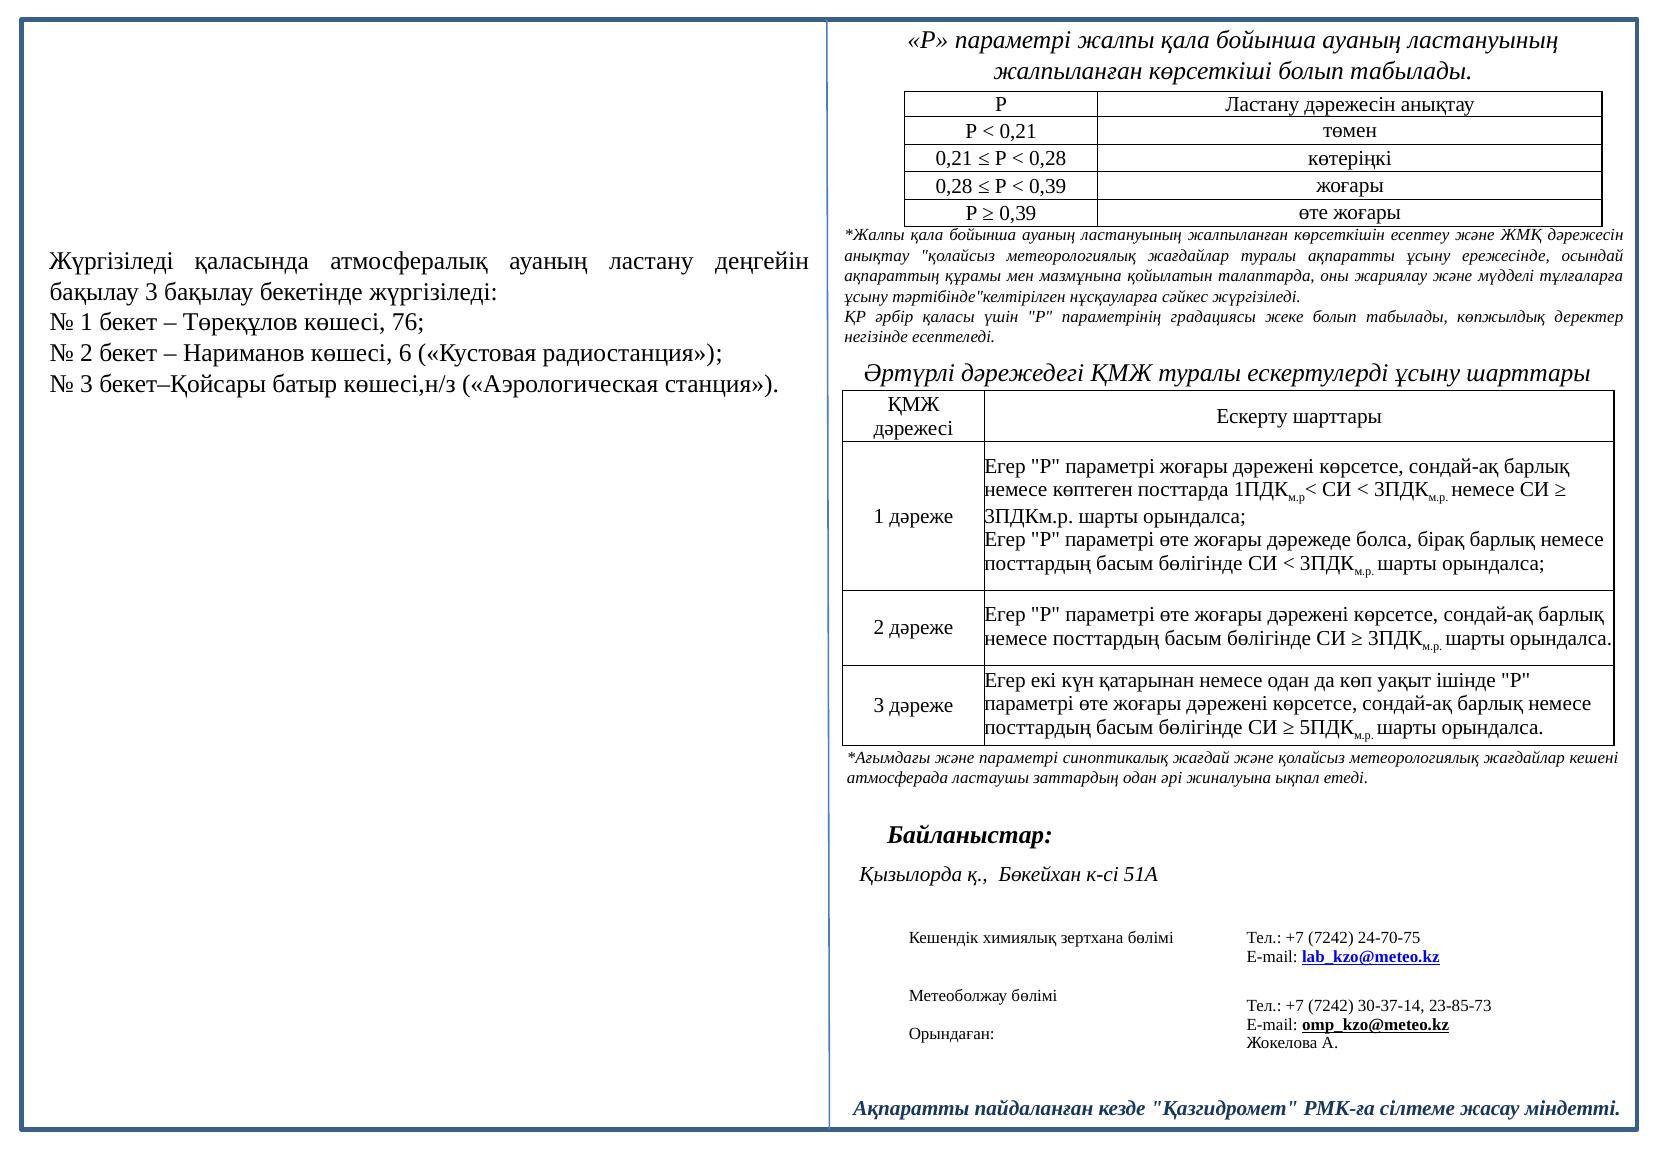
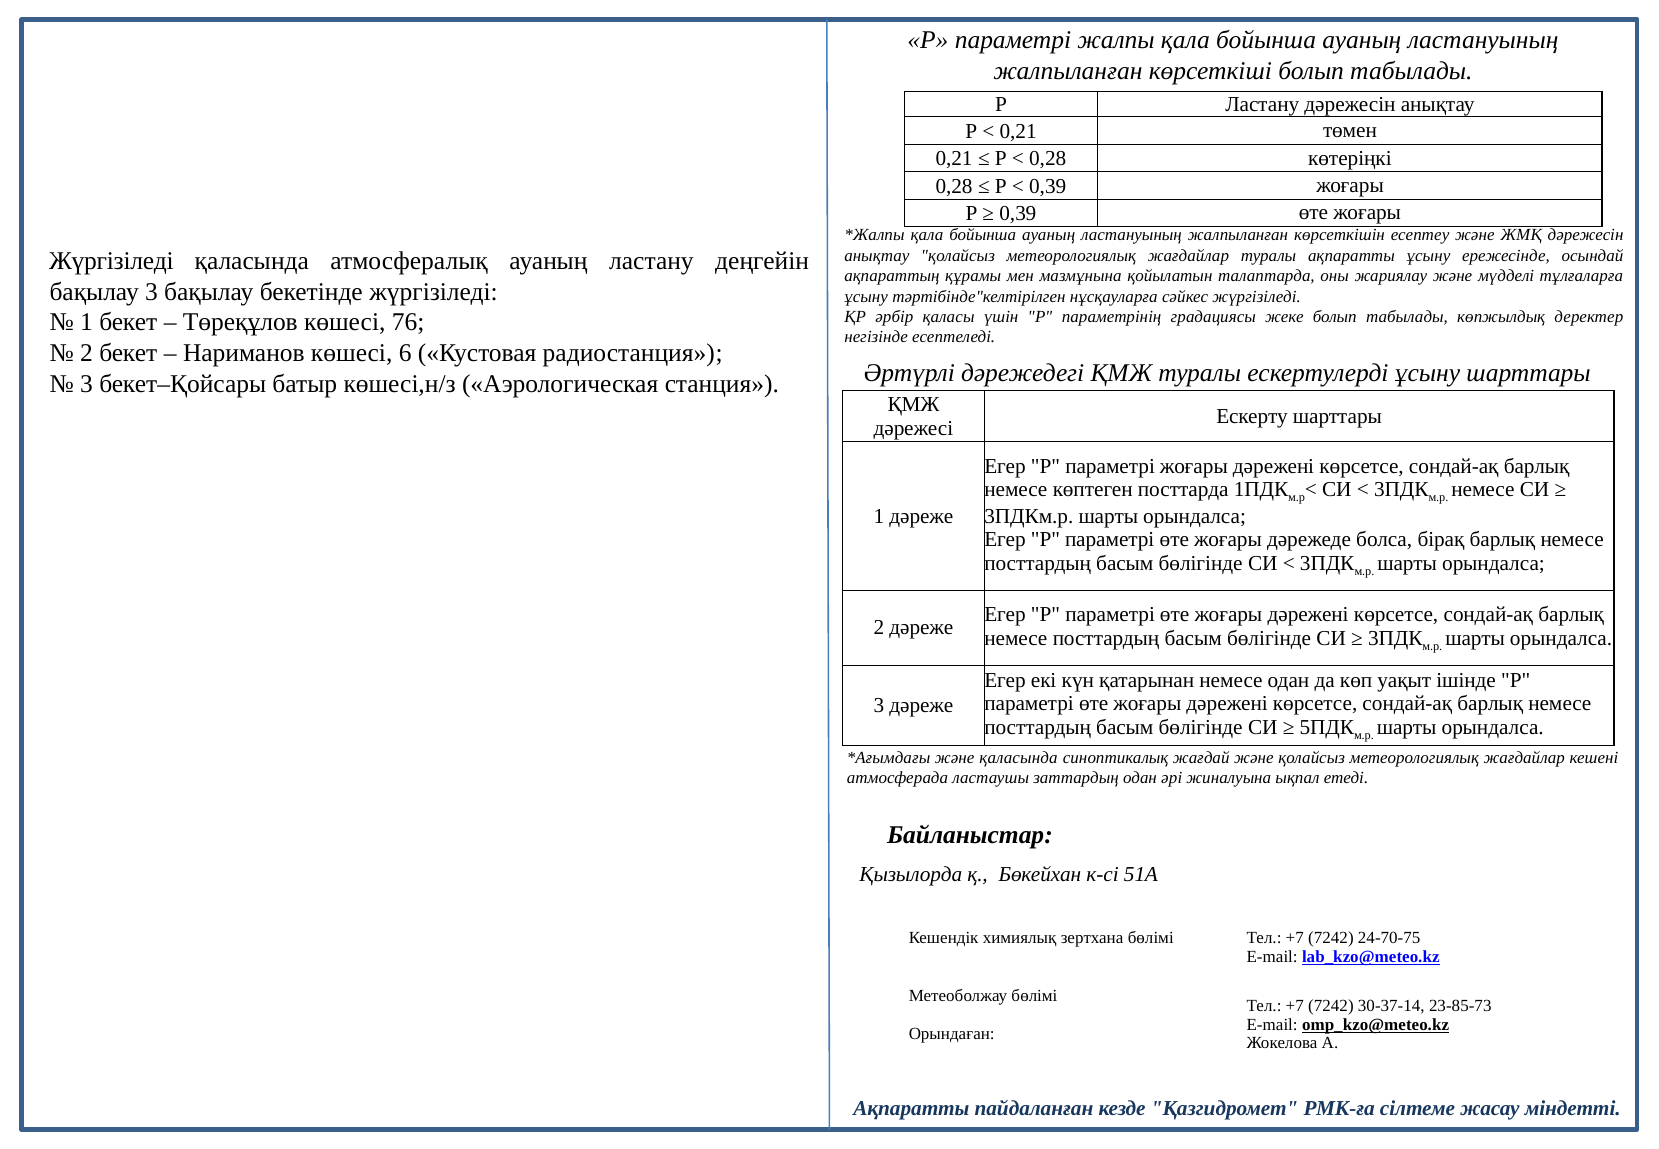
және параметрі: параметрі -> қаласында (1019, 757)
